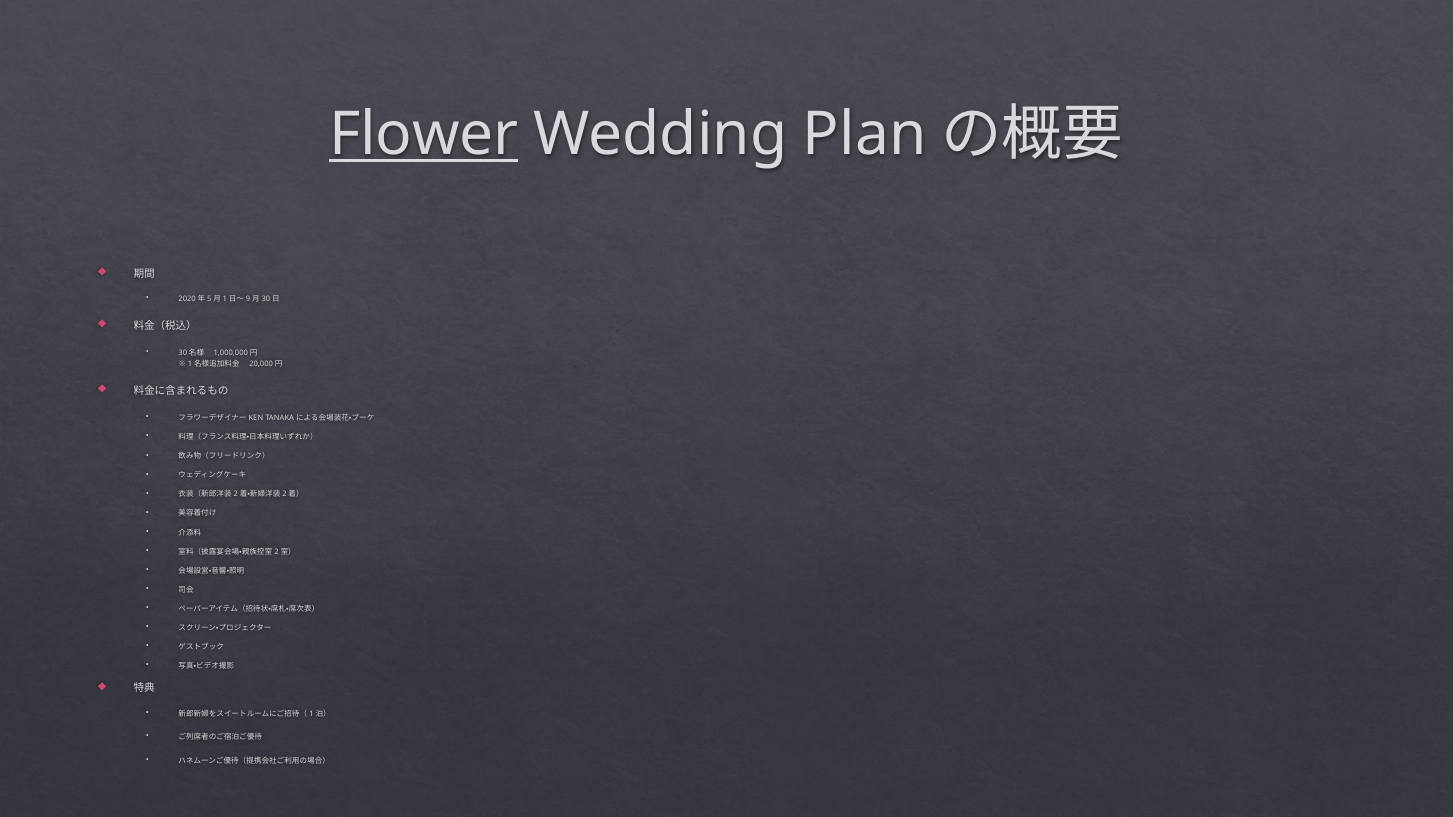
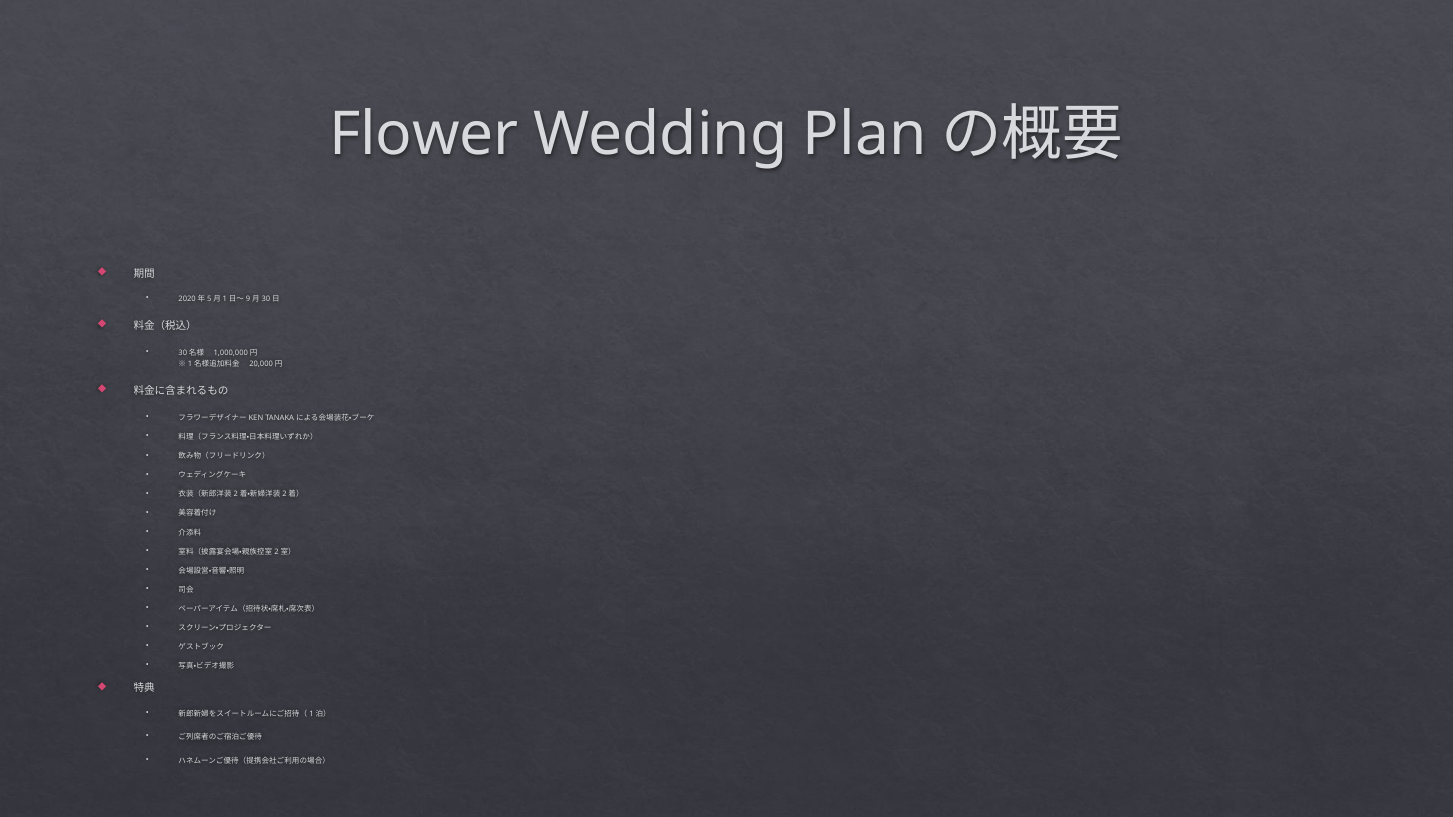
Flower underline: present -> none (424, 135)
